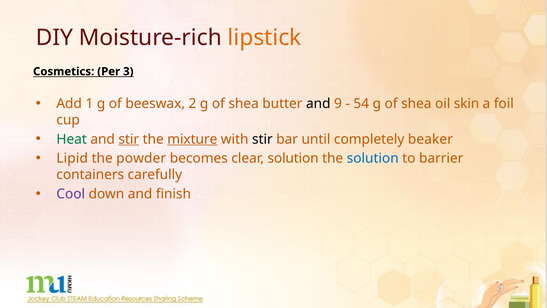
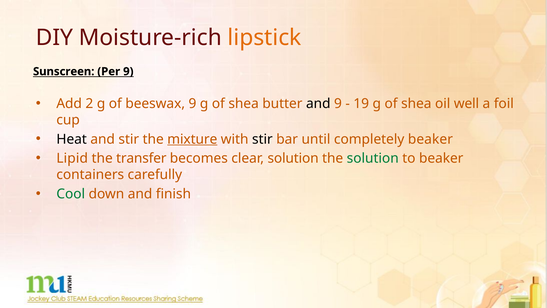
Cosmetics: Cosmetics -> Sunscreen (64, 71)
Per 3: 3 -> 9 (128, 71)
1: 1 -> 2 (89, 103)
beeswax 2: 2 -> 9 (192, 103)
54: 54 -> 19 (361, 103)
skin: skin -> well (466, 103)
Heat colour: green -> black (72, 139)
stir underline: present -> none (129, 139)
powder: powder -> transfer (141, 158)
solution colour: blue -> green (373, 158)
to barrier: barrier -> beaker (441, 158)
Cool colour: purple -> green (71, 194)
